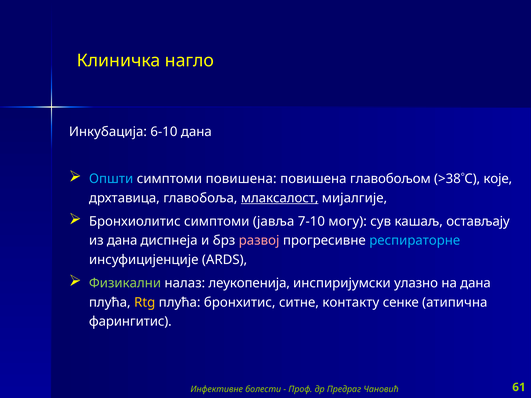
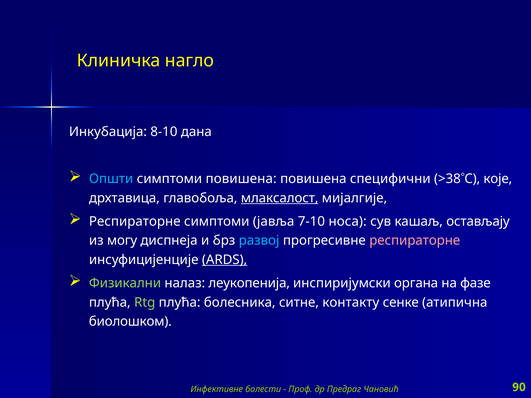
6-10: 6-10 -> 8-10 (164, 132)
главобољом: главобољом -> специфични (390, 179)
Бронхиолитис: Бронхиолитис -> Респираторне (135, 222)
могу: могу -> носа (348, 222)
из дана: дана -> могу (122, 241)
развој colour: pink -> light blue (259, 241)
респираторне colour: light blue -> pink (415, 241)
ARDS underline: none -> present (225, 260)
улазно: улазно -> органа (416, 283)
на дана: дана -> фазе (475, 283)
Rtg colour: yellow -> light green (145, 303)
бронхитис: бронхитис -> болесника (240, 303)
фарингитис: фарингитис -> биолошком (130, 322)
61: 61 -> 90 (519, 387)
